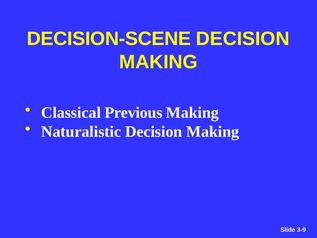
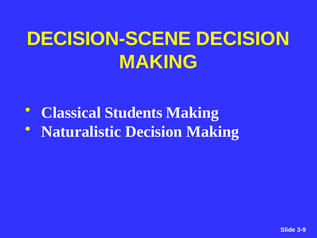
Previous: Previous -> Students (134, 113)
